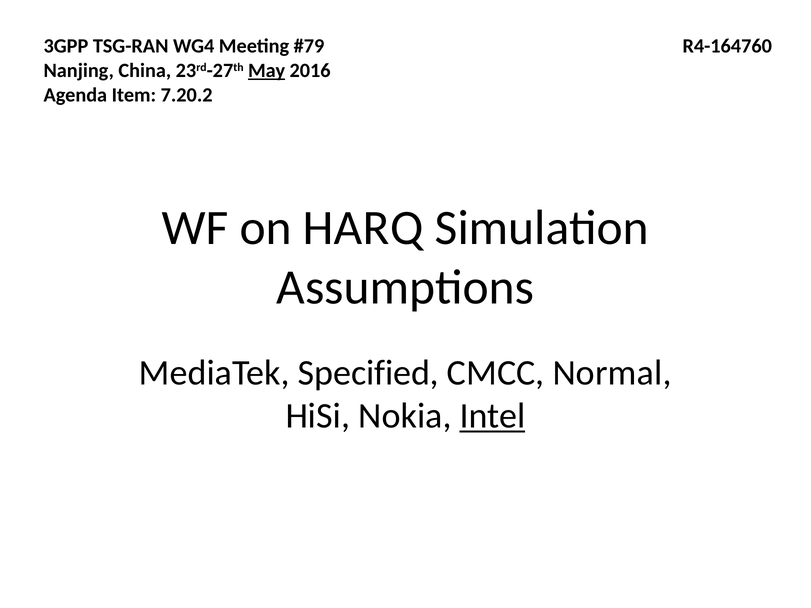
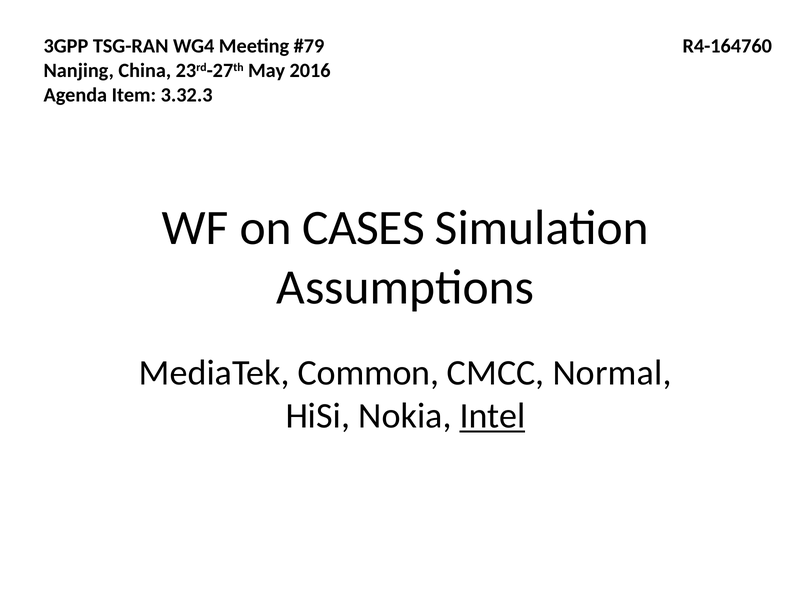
May underline: present -> none (267, 71)
7.20.2: 7.20.2 -> 3.32.3 (187, 95)
HARQ: HARQ -> CASES (363, 228)
Specified: Specified -> Common (369, 373)
